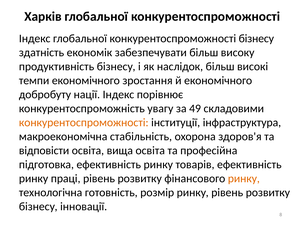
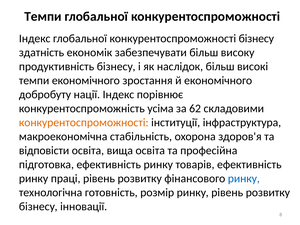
Харків: Харків -> Темпи (43, 16)
увагу: увагу -> усіма (160, 109)
49: 49 -> 62 (195, 109)
ринку colour: orange -> blue (244, 179)
